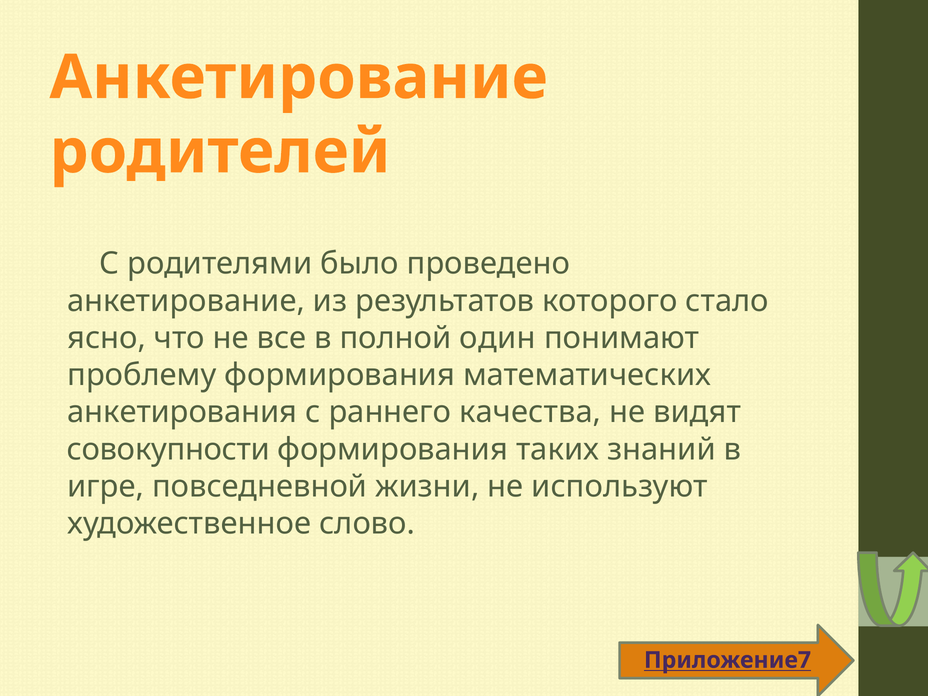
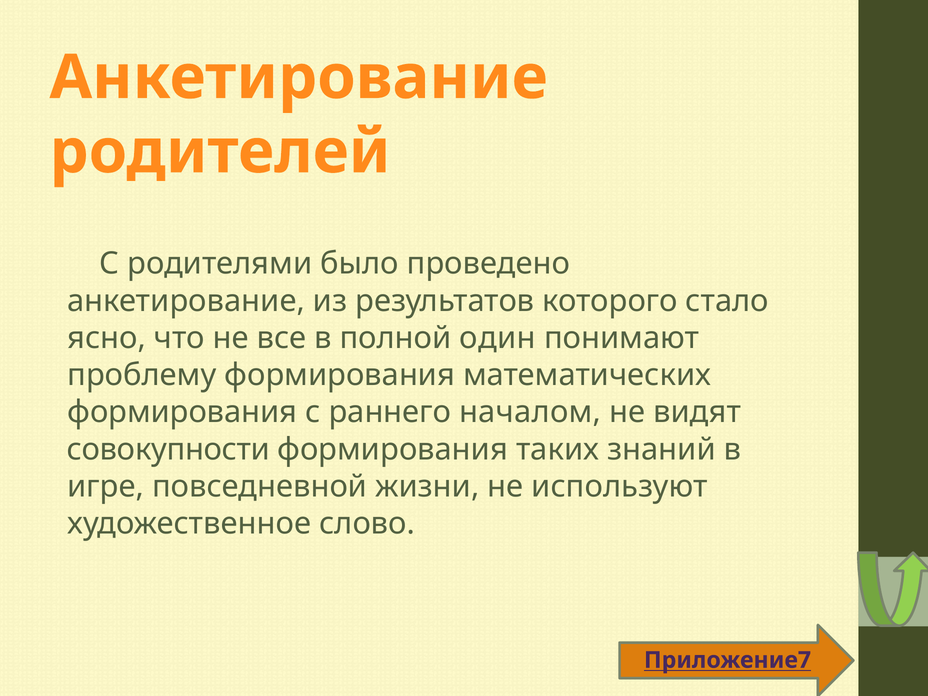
анкетирования: анкетирования -> формирования (182, 412)
качества: качества -> началом (530, 412)
